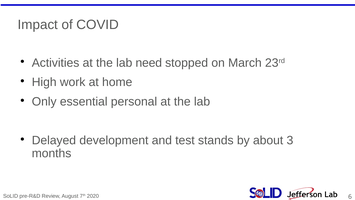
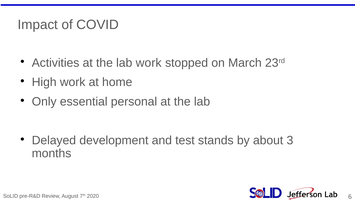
lab need: need -> work (149, 63)
